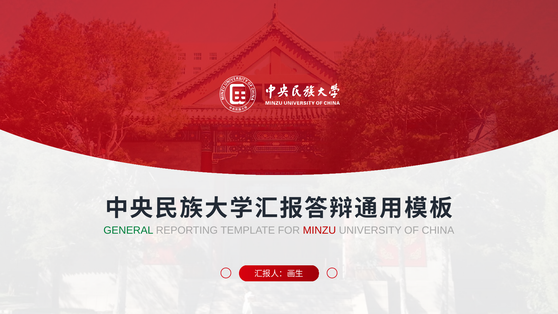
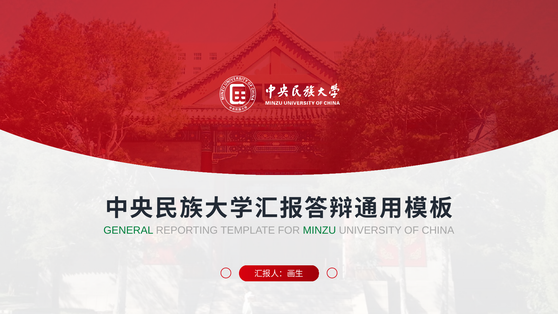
MINZU colour: red -> green (319, 230)
